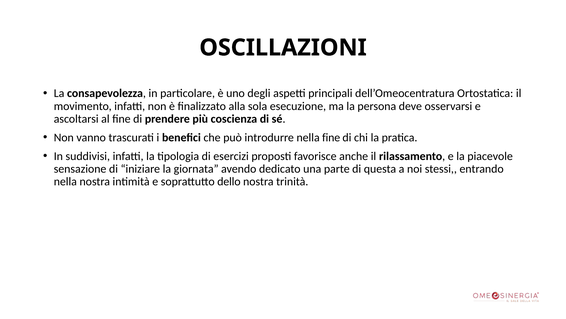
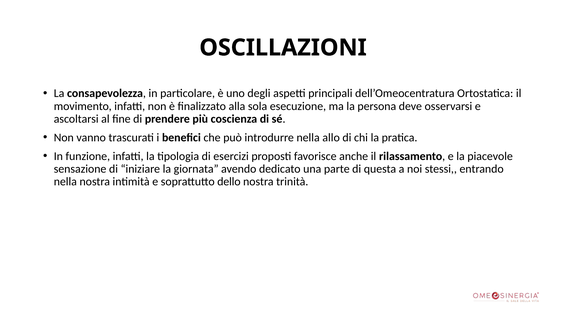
nella fine: fine -> allo (331, 137)
suddivisi: suddivisi -> funzione (88, 156)
